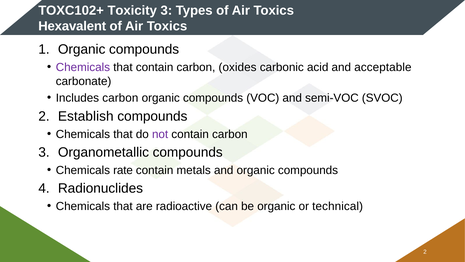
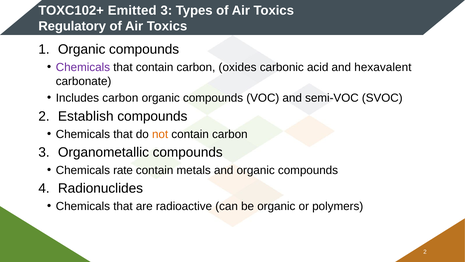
Toxicity: Toxicity -> Emitted (132, 10)
Hexavalent: Hexavalent -> Regulatory (72, 26)
acceptable: acceptable -> hexavalent (383, 67)
not colour: purple -> orange (160, 134)
technical: technical -> polymers (338, 206)
